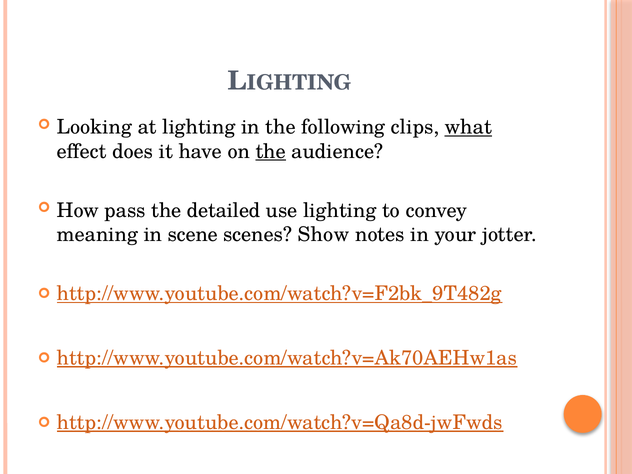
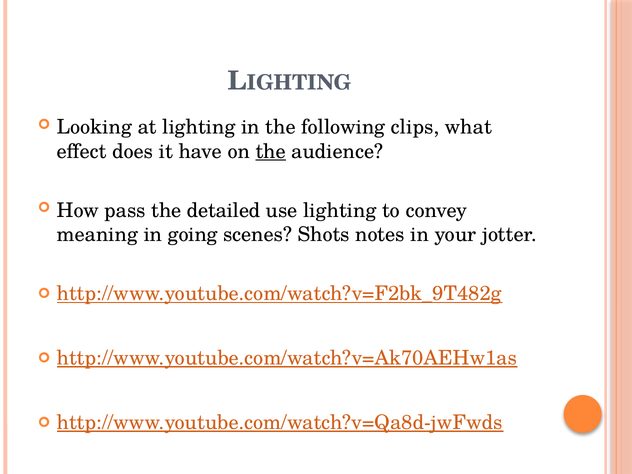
what underline: present -> none (468, 127)
scene: scene -> going (193, 235)
Show: Show -> Shots (324, 235)
